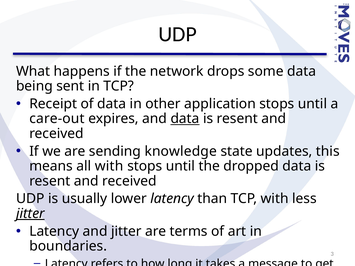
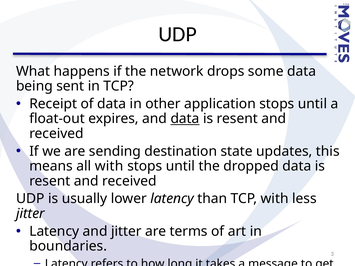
care-out: care-out -> float-out (57, 119)
sending knowledge: knowledge -> destination (181, 151)
jitter underline: present -> none (30, 214)
